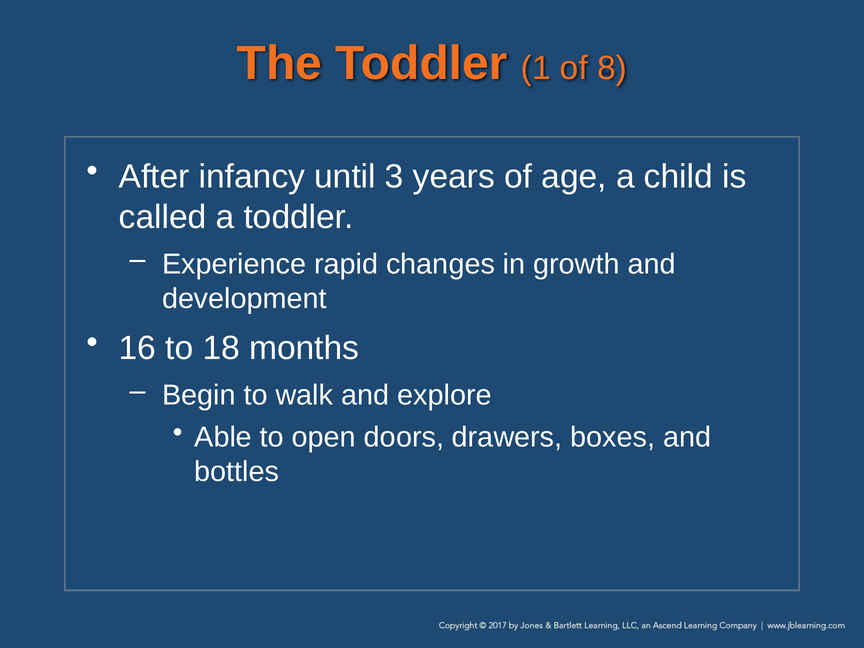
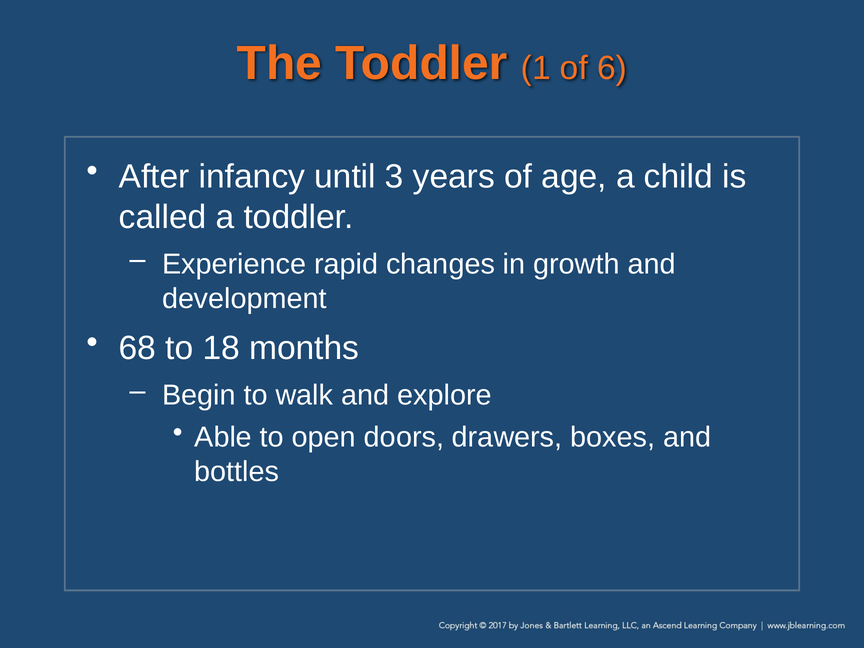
8: 8 -> 6 (612, 68)
16: 16 -> 68 (137, 348)
